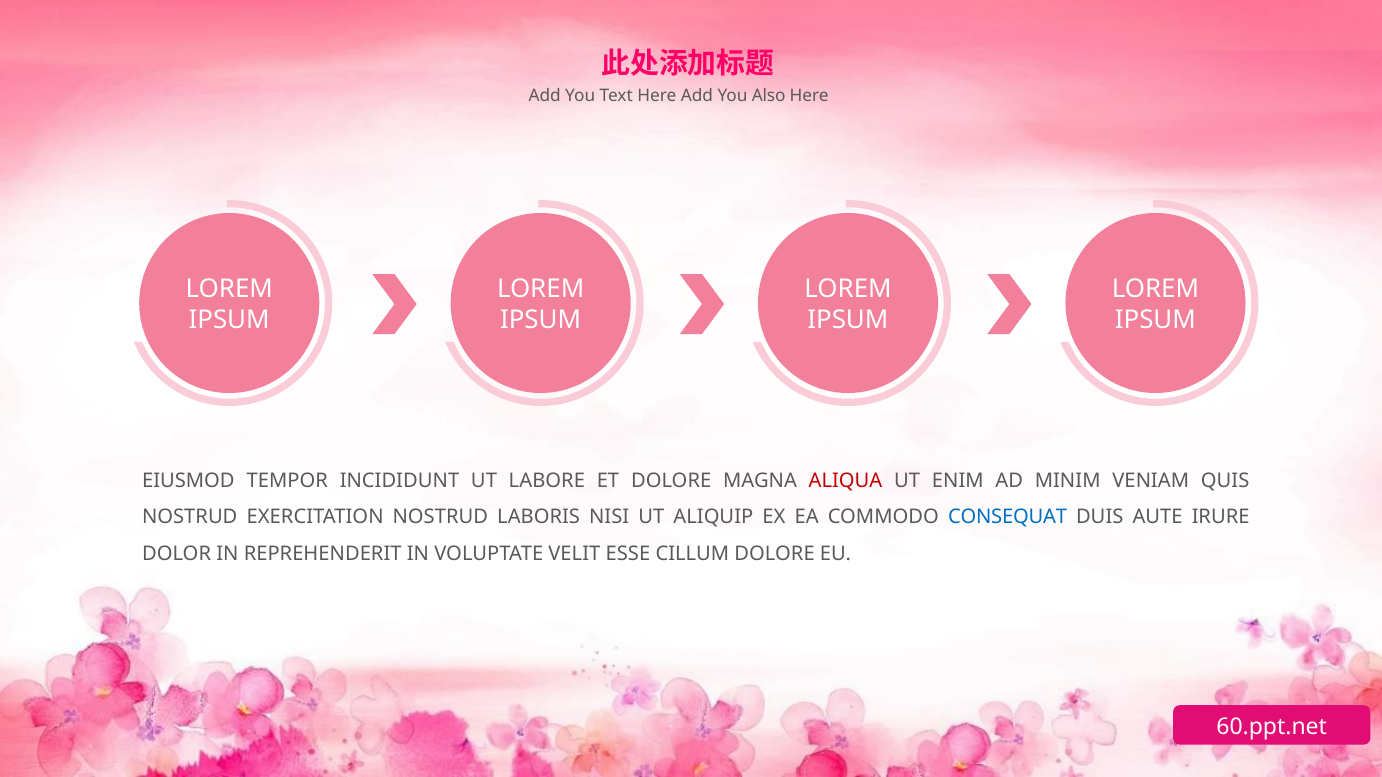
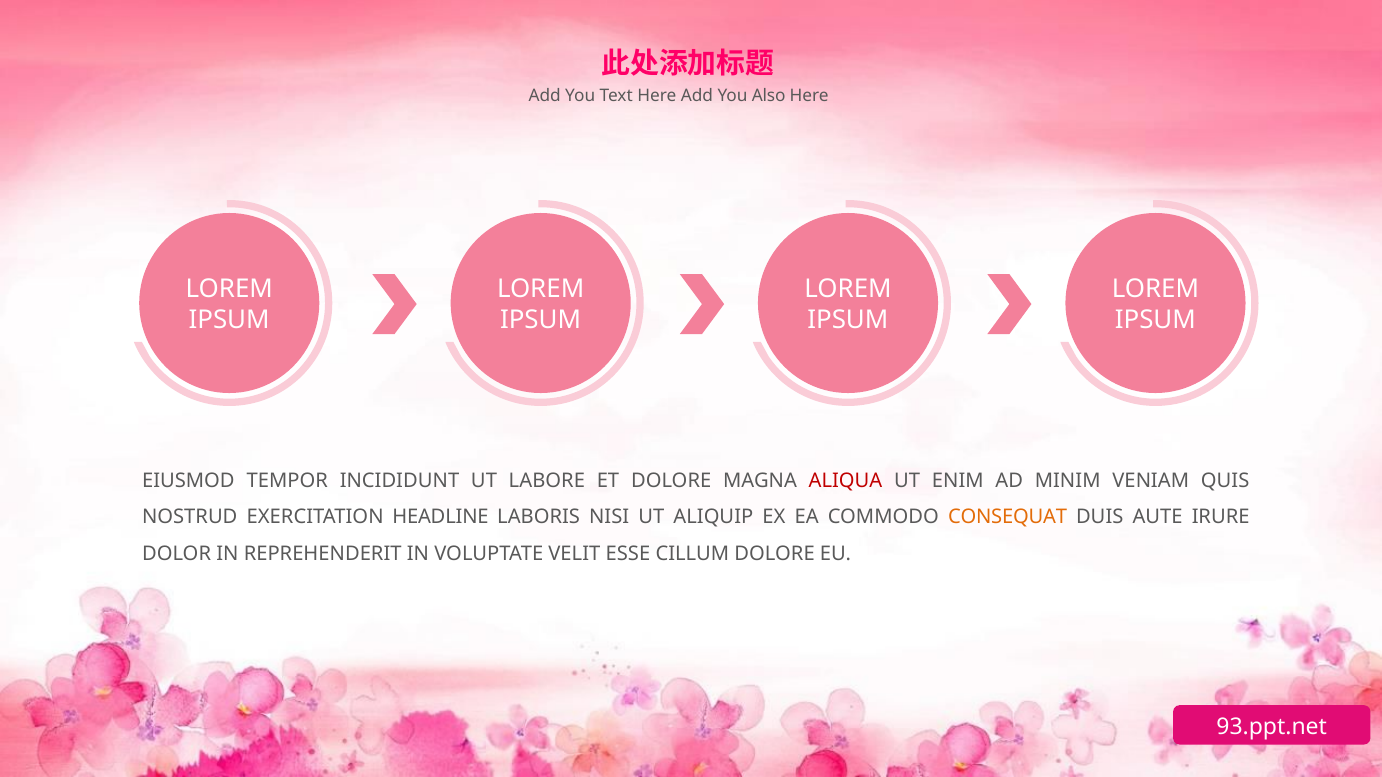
EXERCITATION NOSTRUD: NOSTRUD -> HEADLINE (440, 517)
CONSEQUAT colour: blue -> orange (1008, 517)
60.ppt.net: 60.ppt.net -> 93.ppt.net (1272, 727)
